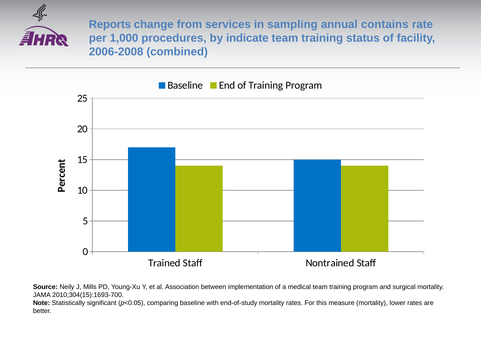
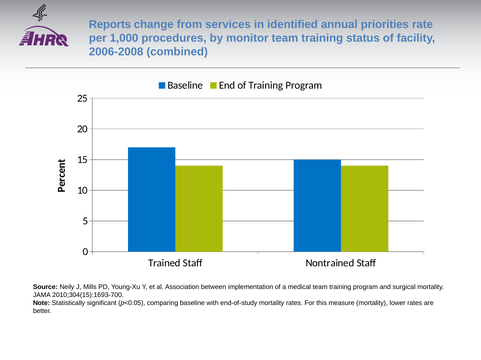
sampling: sampling -> identified (293, 24)
contains: contains -> priorities (385, 24)
indicate: indicate -> monitor (247, 38)
